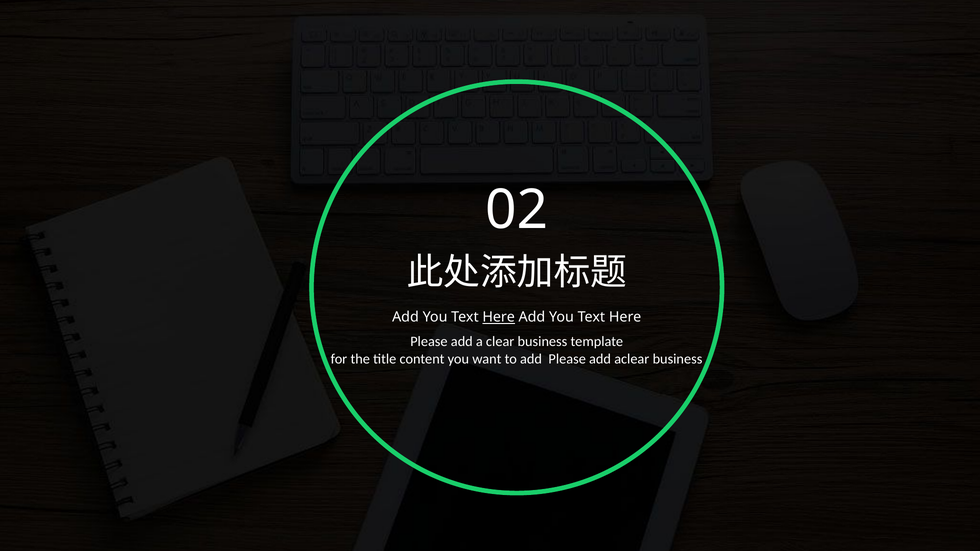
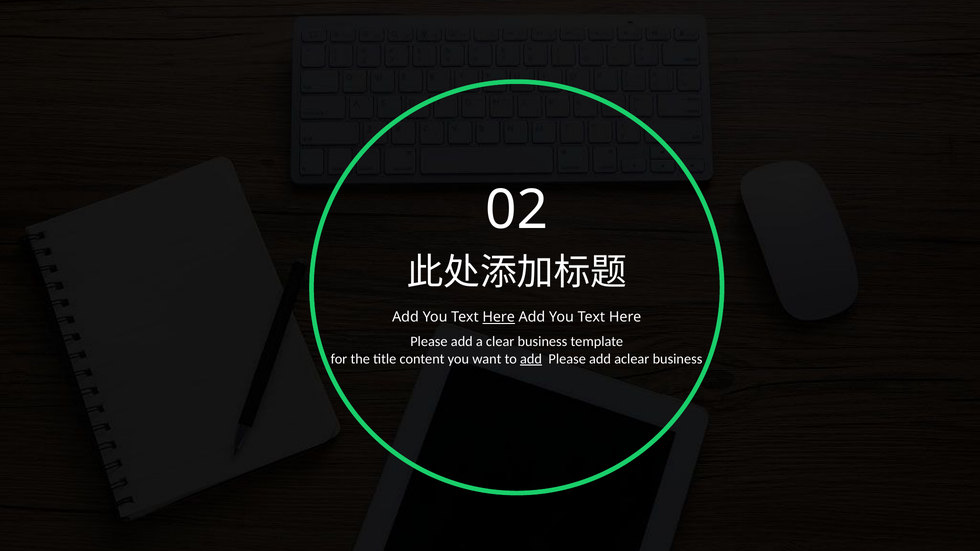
add underline: none -> present (531, 359)
